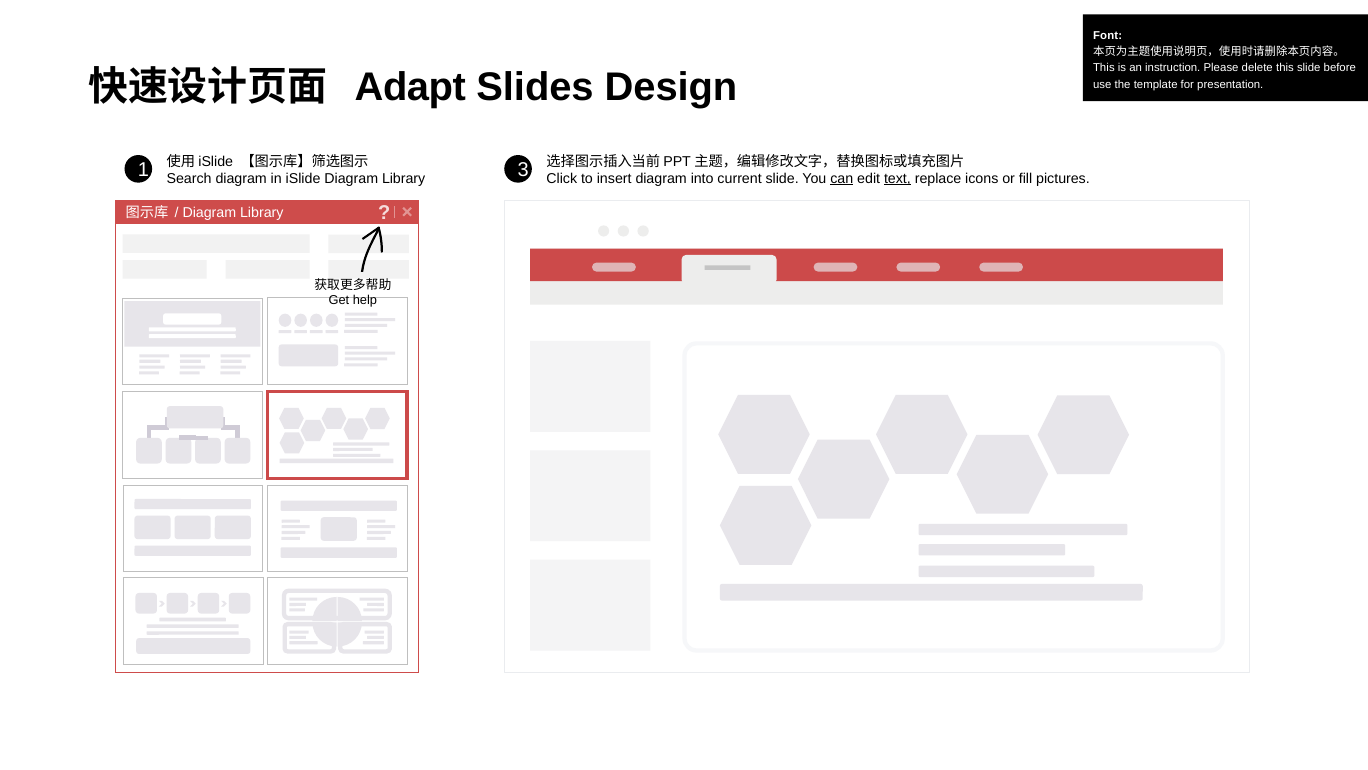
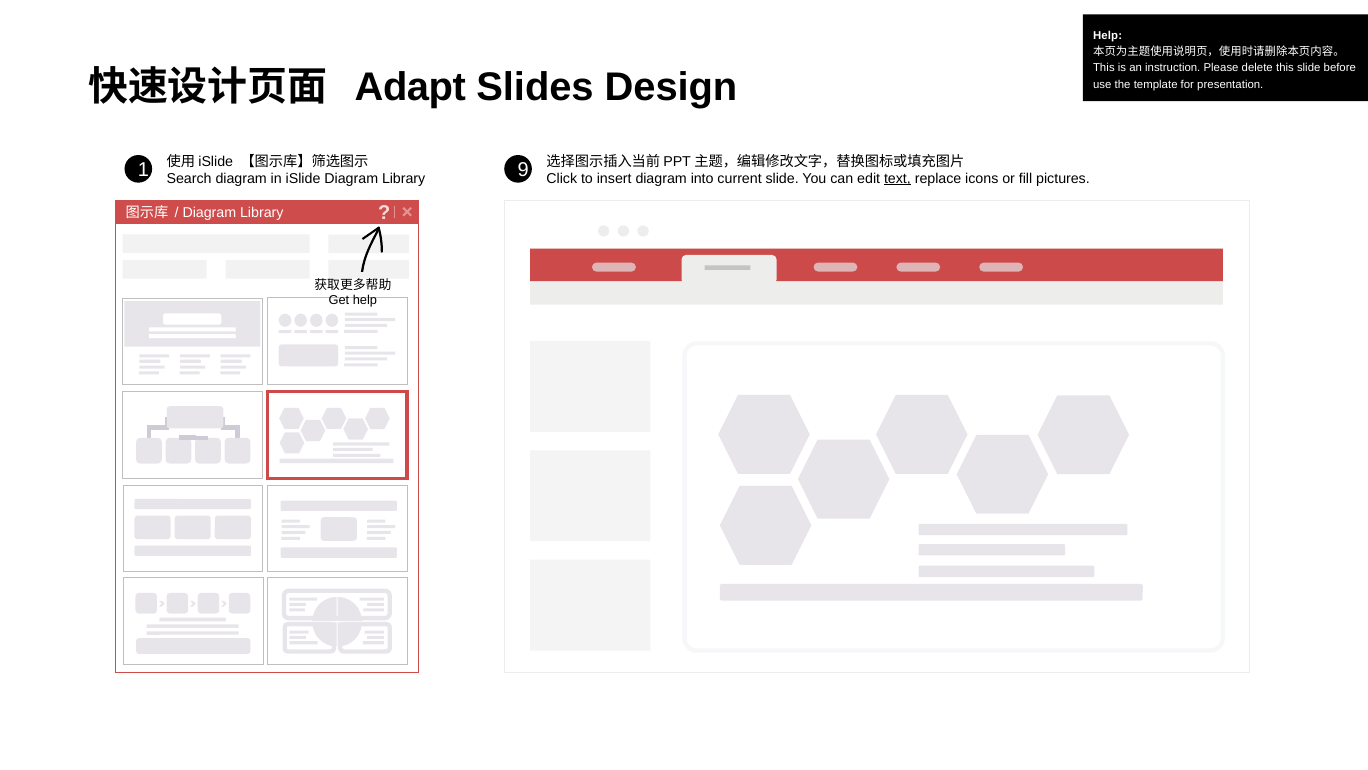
Font: Font -> Help (1108, 35)
3: 3 -> 9 (523, 170)
can underline: present -> none (842, 178)
